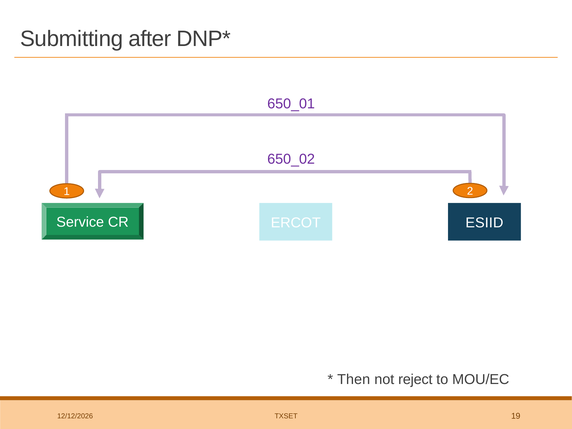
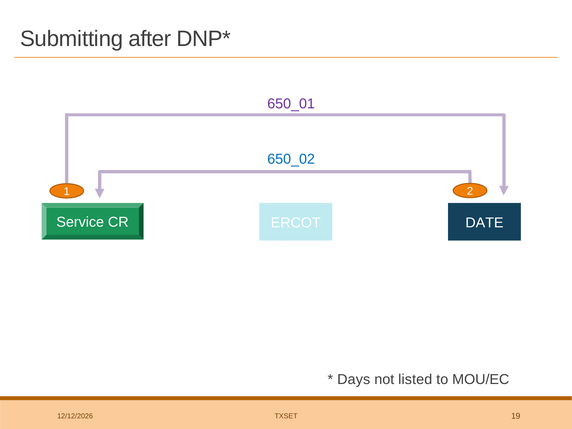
650_02 colour: purple -> blue (291, 159)
ESIID: ESIID -> DATE (484, 223)
Then: Then -> Days (354, 379)
reject: reject -> listed (415, 379)
